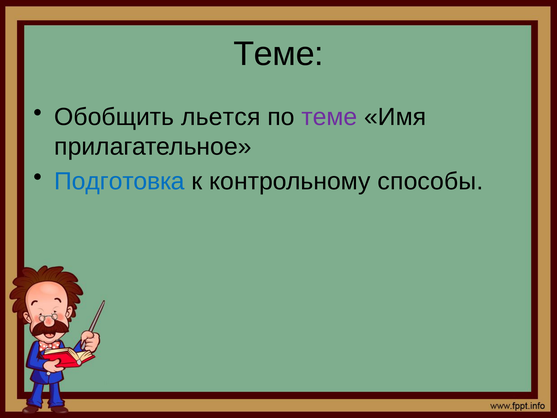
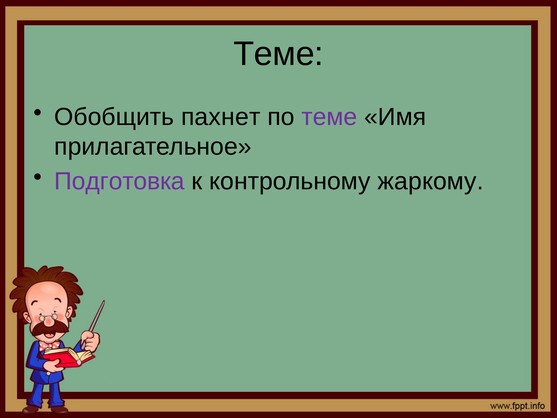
льется: льется -> пахнет (221, 117)
Подготовка colour: blue -> purple (120, 181)
способы: способы -> жаркому (431, 181)
